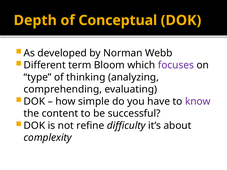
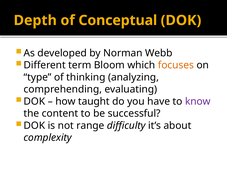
focuses colour: purple -> orange (176, 65)
simple: simple -> taught (94, 102)
refine: refine -> range (90, 126)
